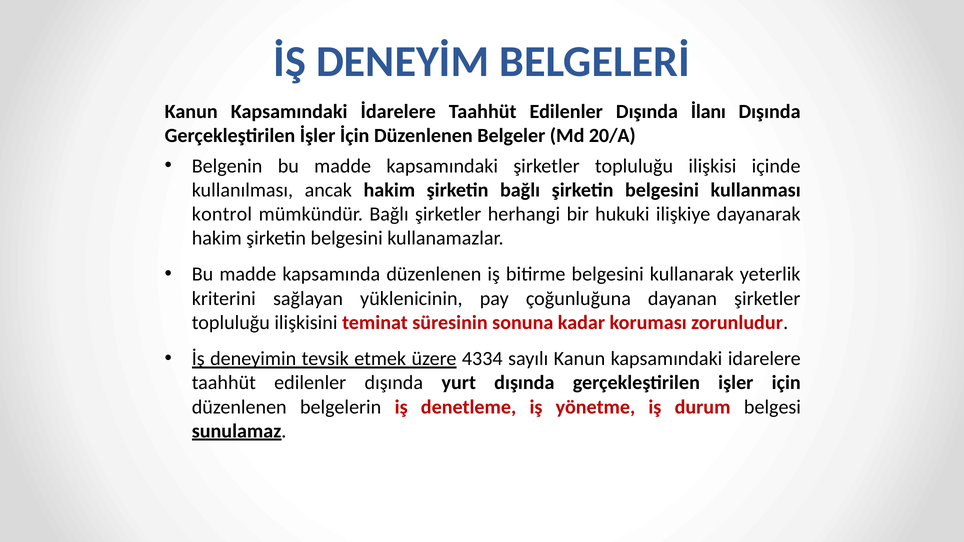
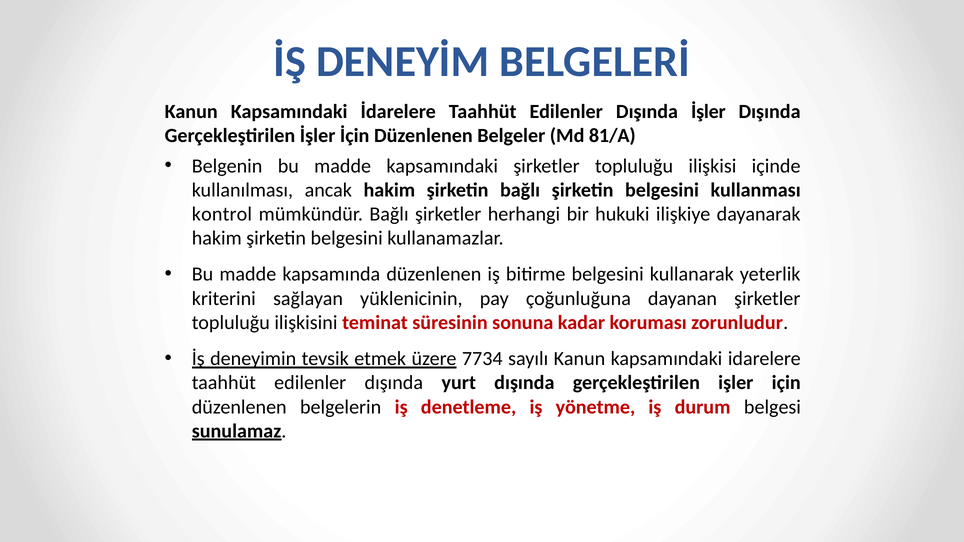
Dışında İlanı: İlanı -> İşler (708, 112)
20/A: 20/A -> 81/A (612, 136)
4334: 4334 -> 7734 (482, 359)
